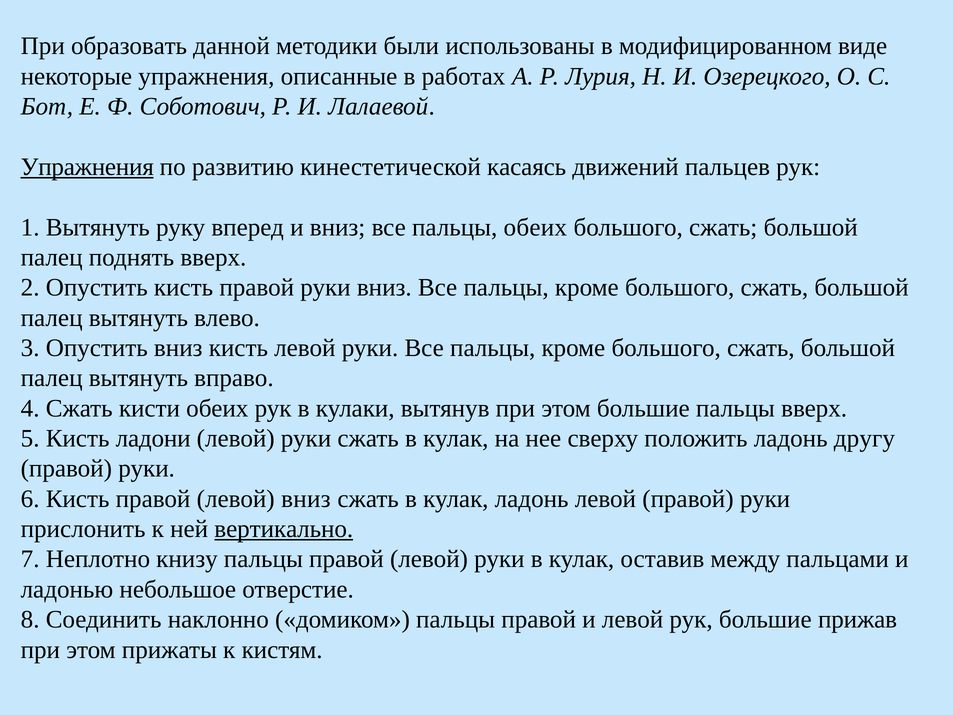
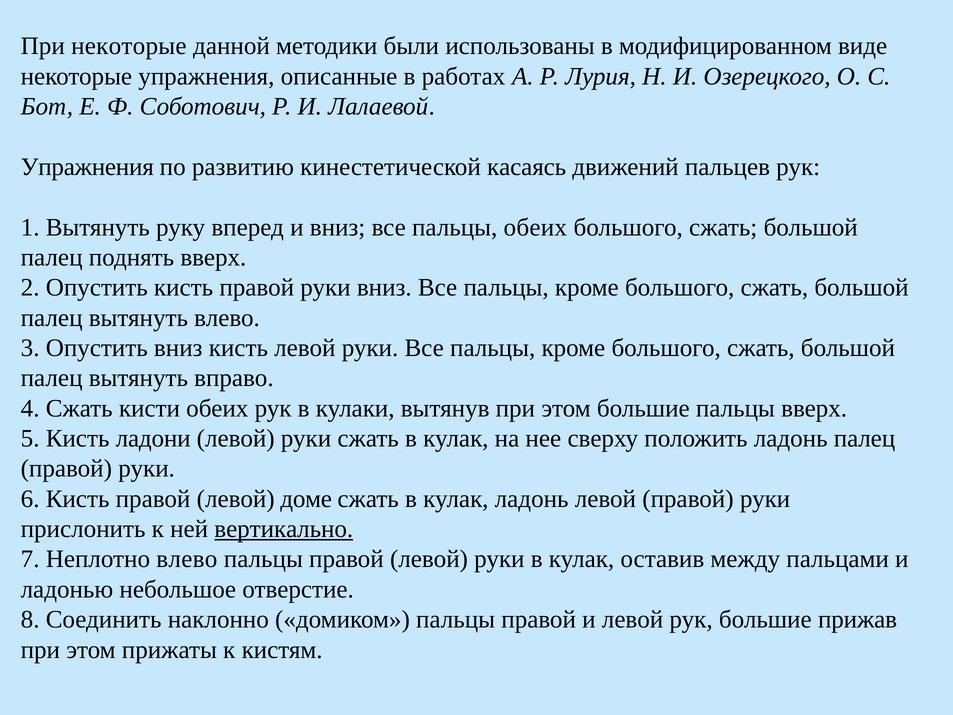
При образовать: образовать -> некоторые (129, 46)
Упражнения underline: present -> none (87, 167)
ладонь другу: другу -> палец (865, 438)
левой вниз: вниз -> доме (306, 499)
Неплотно книзу: книзу -> влево (187, 559)
